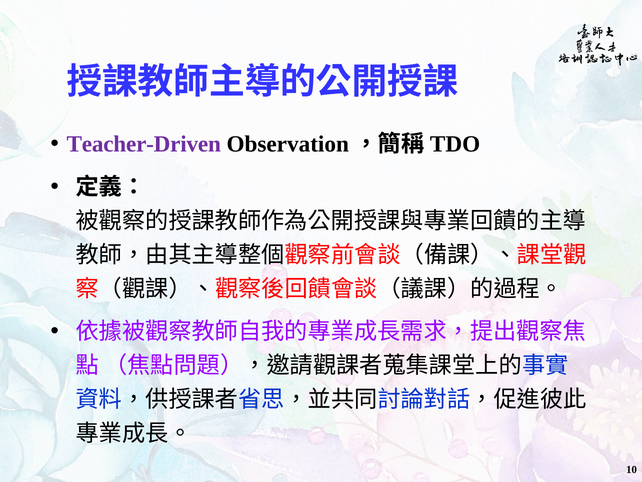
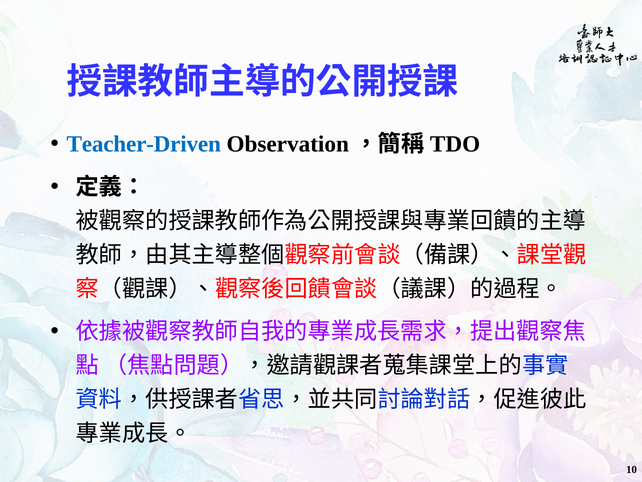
Teacher-Driven colour: purple -> blue (144, 144)
